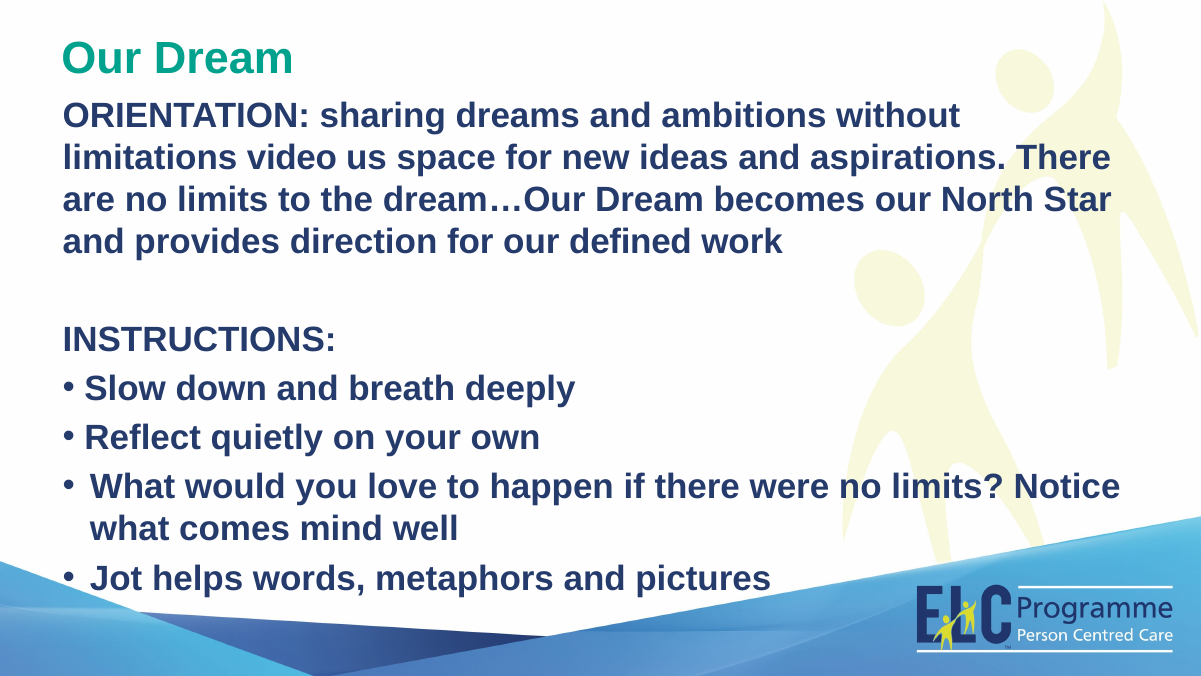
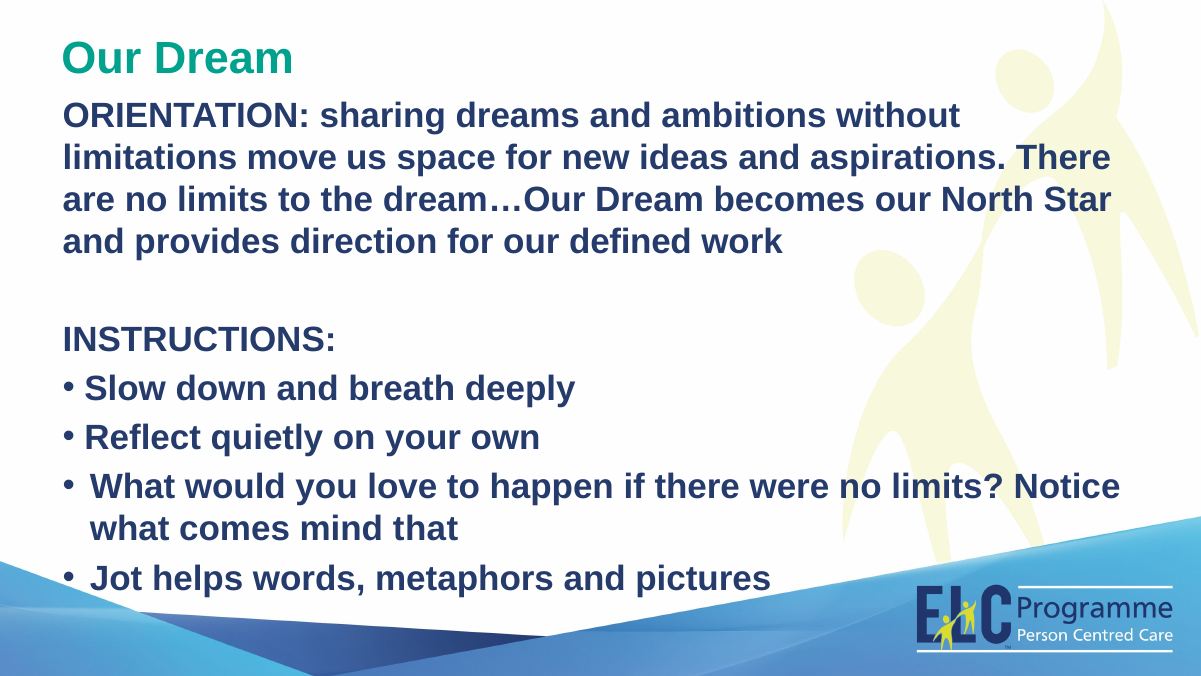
video: video -> move (292, 157)
well: well -> that (426, 529)
